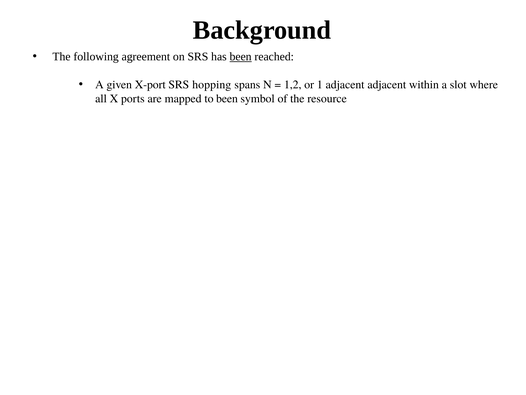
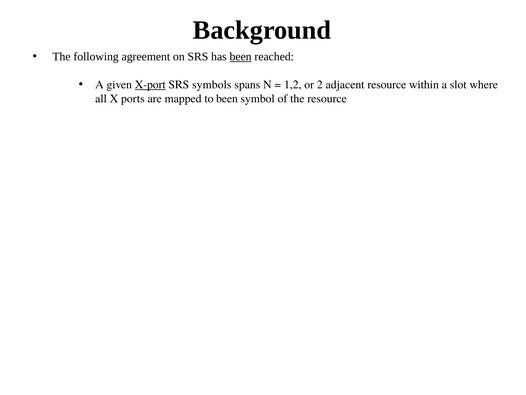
X-port underline: none -> present (150, 85)
hopping: hopping -> symbols (212, 85)
1: 1 -> 2 (320, 85)
adjacent adjacent: adjacent -> resource (387, 85)
